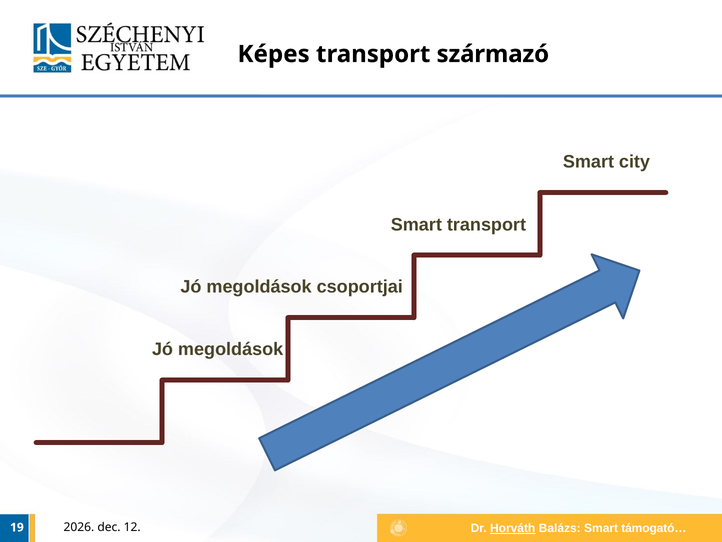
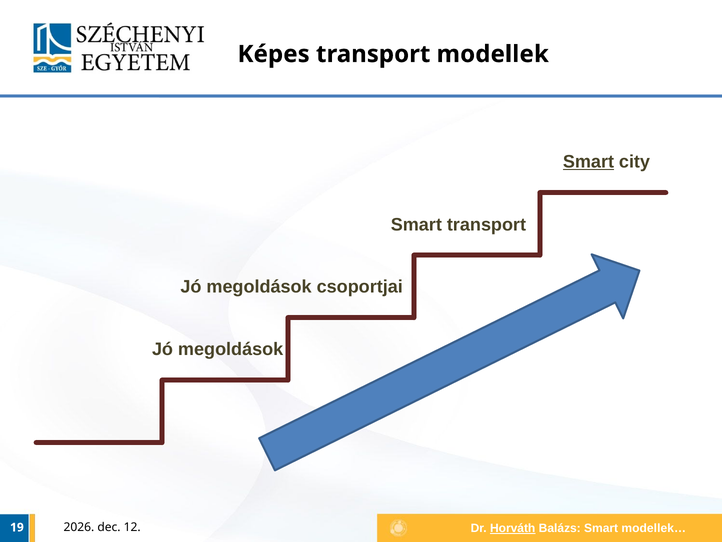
származó: származó -> modellek (493, 54)
Smart underline: none -> present (588, 162)
támogató…: támogató… -> modellek… (654, 528)
